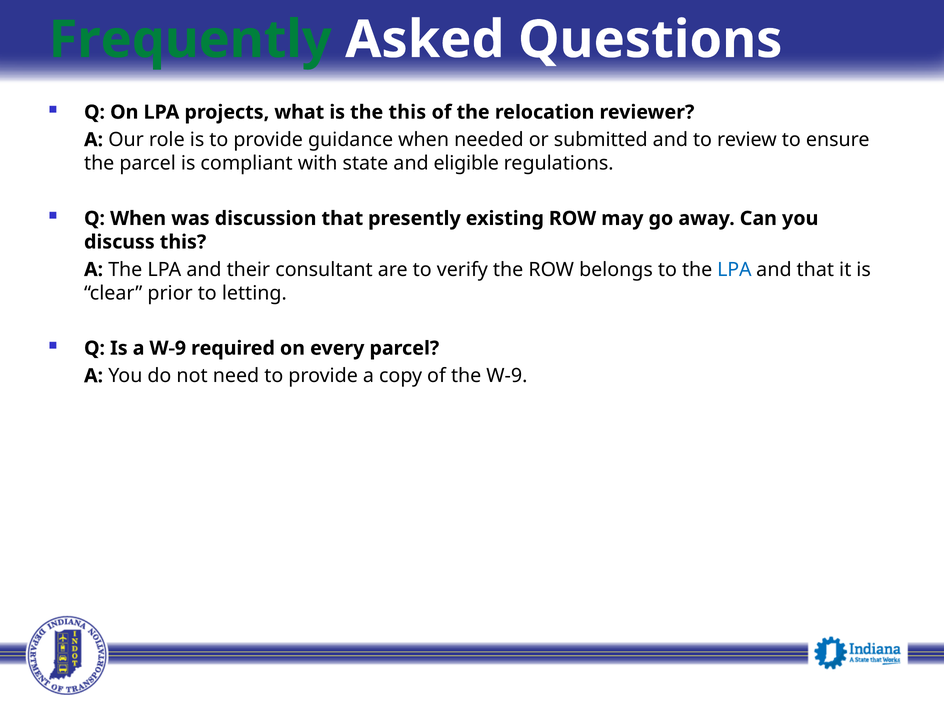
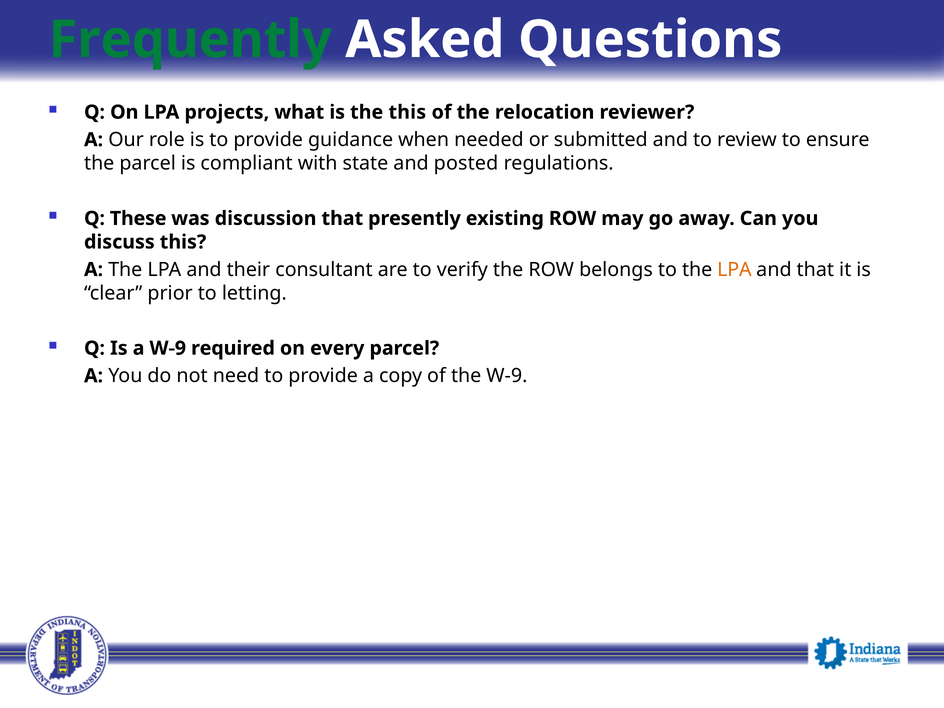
eligible: eligible -> posted (466, 163)
Q When: When -> These (138, 218)
LPA colour: blue -> orange (734, 270)
